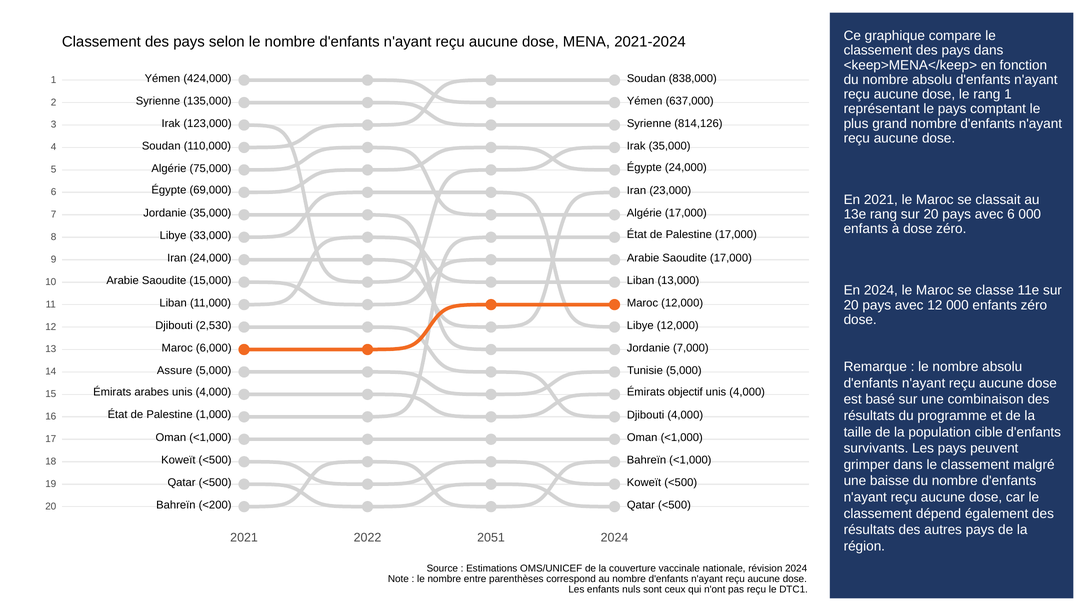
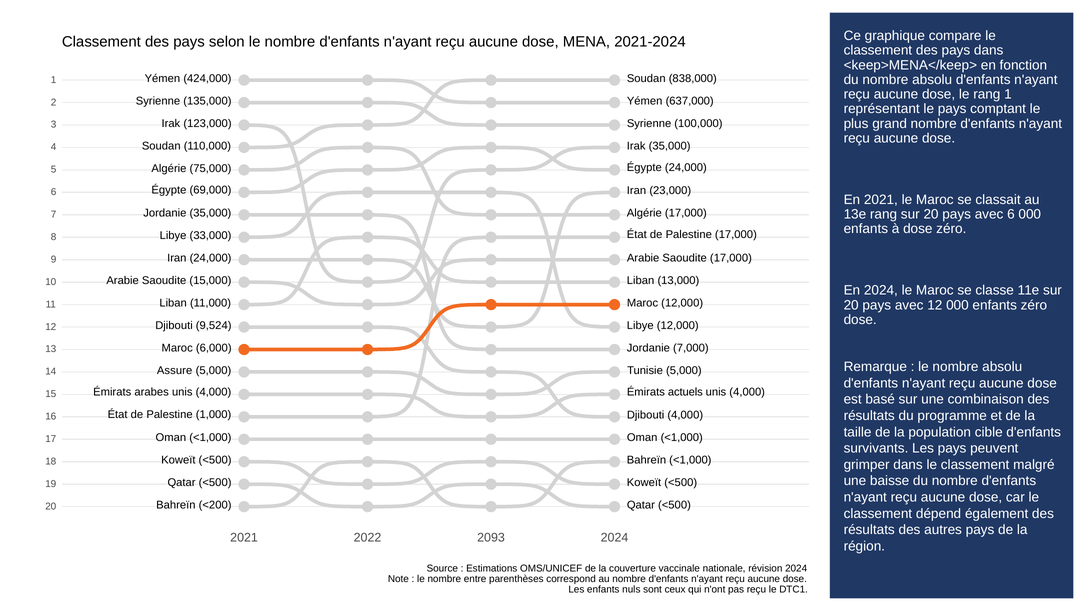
814,126: 814,126 -> 100,000 (698, 124)
2,530: 2,530 -> 9,524 (214, 326)
objectif: objectif -> actuels (685, 392)
2051: 2051 -> 2093 (491, 538)
